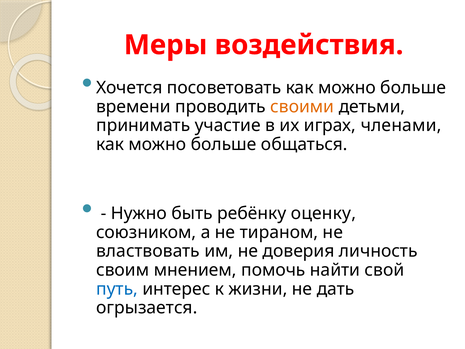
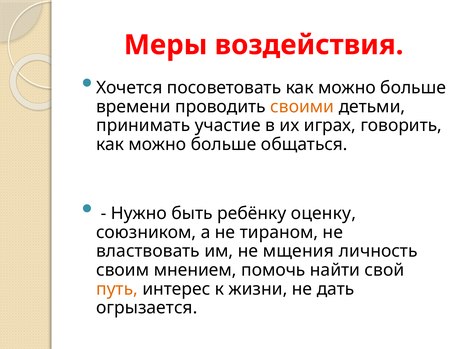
членами: членами -> говорить (401, 125)
доверия: доверия -> мщения (298, 251)
путь colour: blue -> orange (117, 289)
